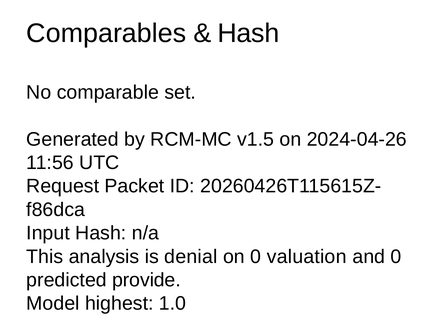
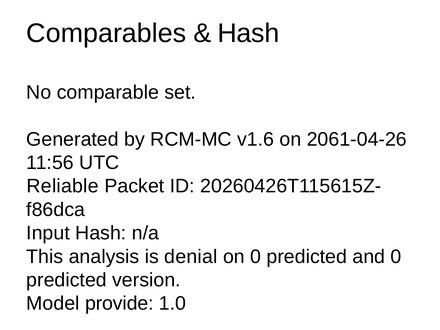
v1.5: v1.5 -> v1.6 (256, 139)
2024-04-26: 2024-04-26 -> 2061-04-26 (357, 139)
Request: Request -> Reliable (63, 186)
on 0 valuation: valuation -> predicted (307, 257)
provide: provide -> version (146, 280)
highest: highest -> provide (119, 304)
